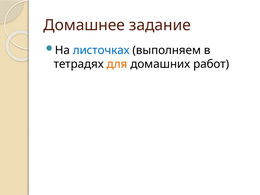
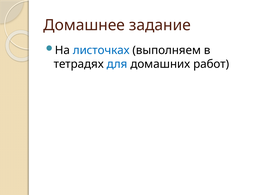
для colour: orange -> blue (117, 64)
